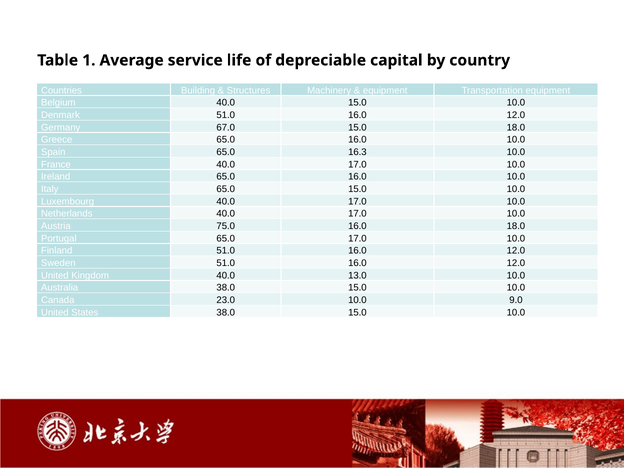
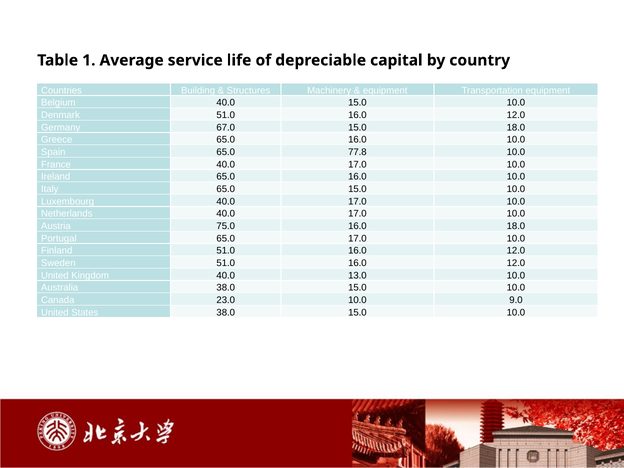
16.3: 16.3 -> 77.8 (357, 152)
